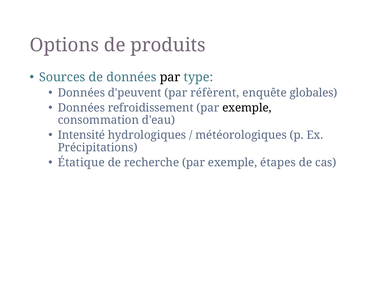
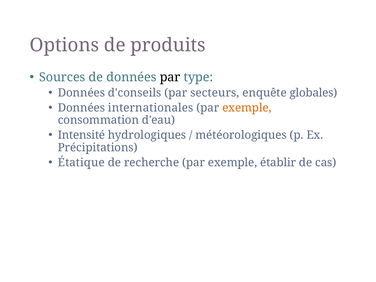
d'peuvent: d'peuvent -> d'conseils (135, 93)
réfèrent: réfèrent -> secteurs (215, 93)
refroidissement: refroidissement -> internationales (151, 108)
exemple colour: black -> orange (247, 108)
étapes: étapes -> établir (278, 163)
